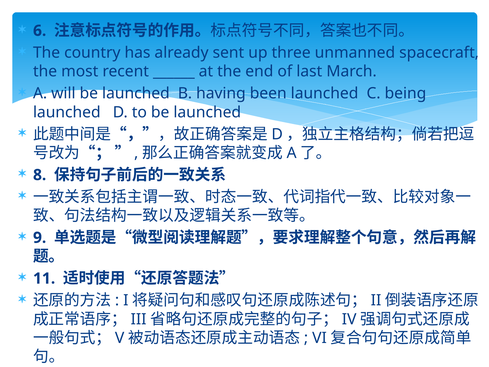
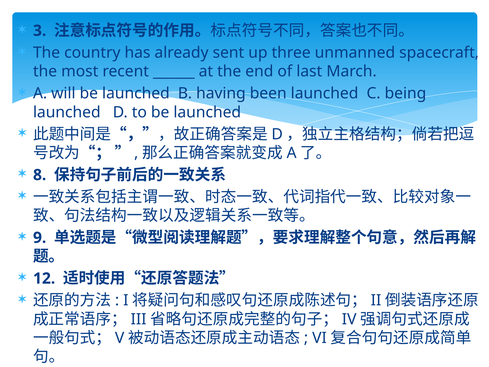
6: 6 -> 3 (40, 31)
11: 11 -> 12 (44, 278)
